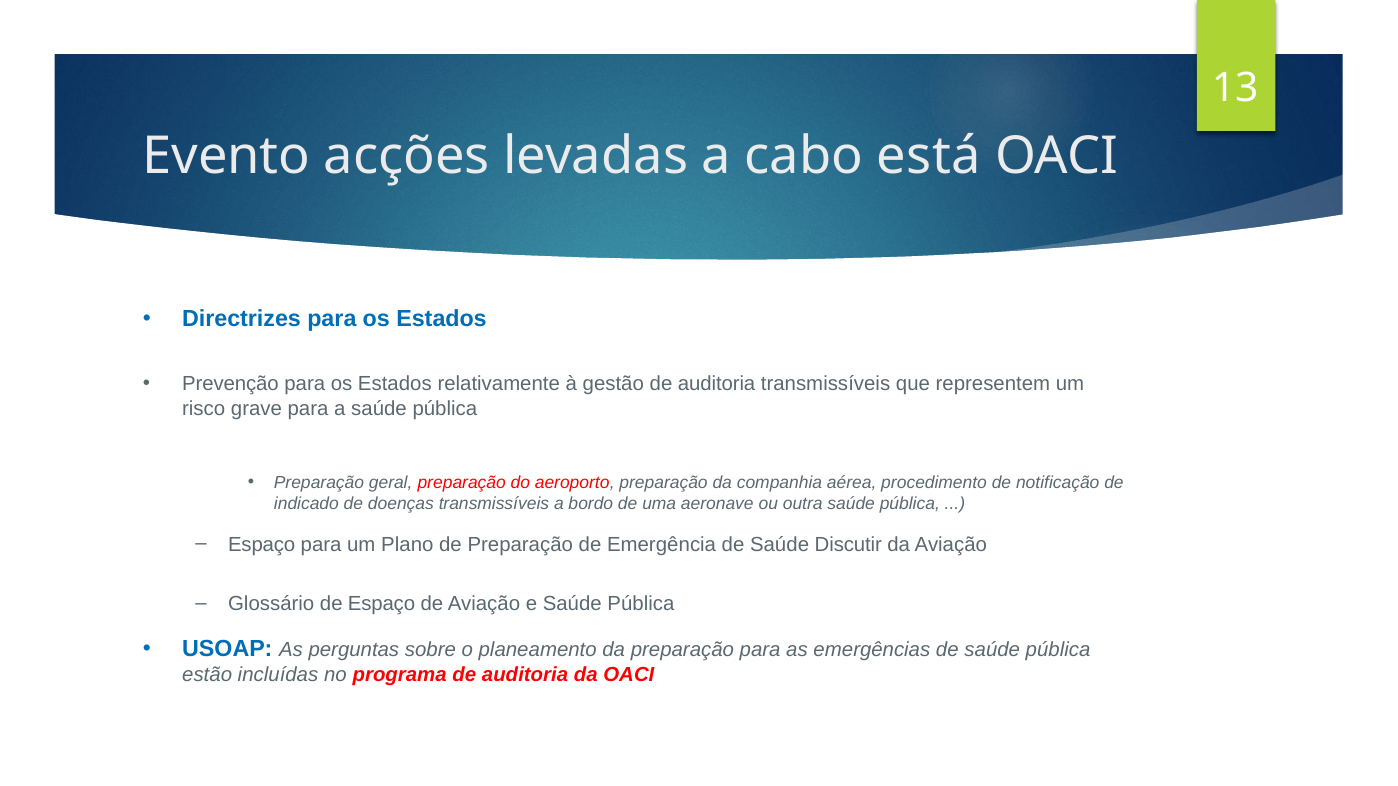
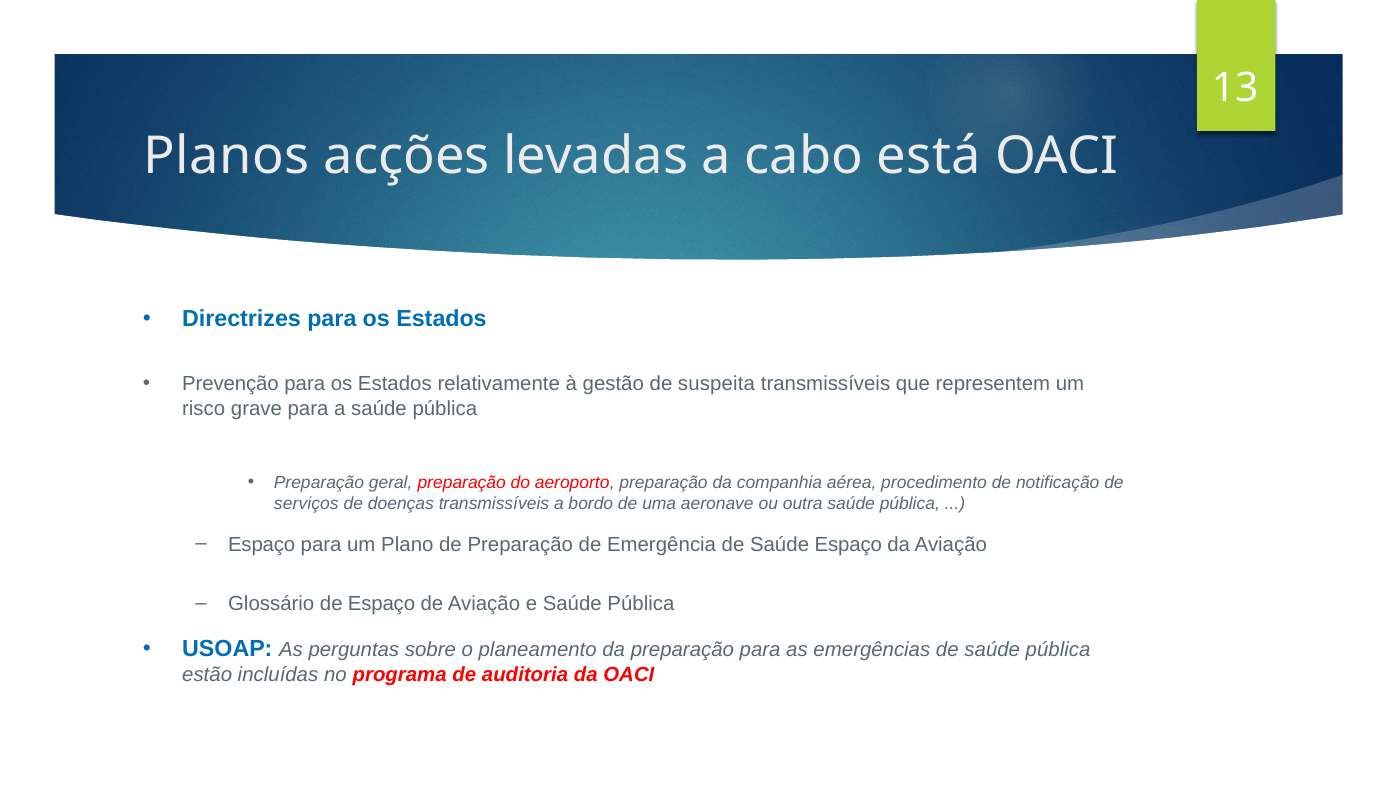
Evento: Evento -> Planos (226, 156)
gestão de auditoria: auditoria -> suspeita (716, 384)
indicado: indicado -> serviços (306, 504)
Saúde Discutir: Discutir -> Espaço (848, 545)
